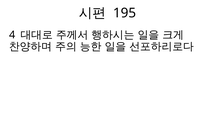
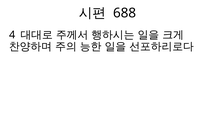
195: 195 -> 688 (125, 13)
